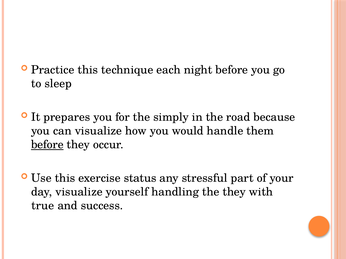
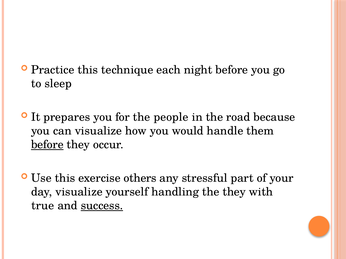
simply: simply -> people (171, 117)
status: status -> others (140, 178)
success underline: none -> present (102, 206)
